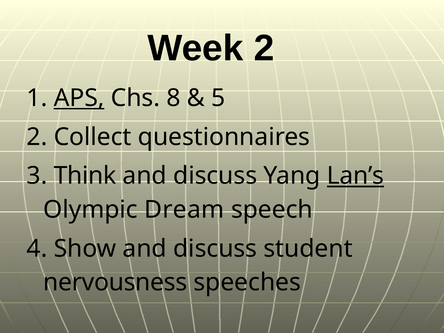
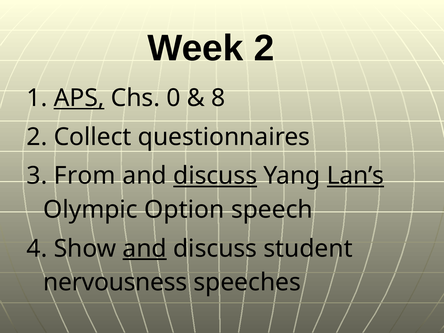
8: 8 -> 0 (173, 98)
5: 5 -> 8 (218, 98)
Think: Think -> From (85, 176)
discuss underline: none -> present (215, 176)
Dream: Dream -> Option (184, 210)
and underline: none -> present (145, 249)
